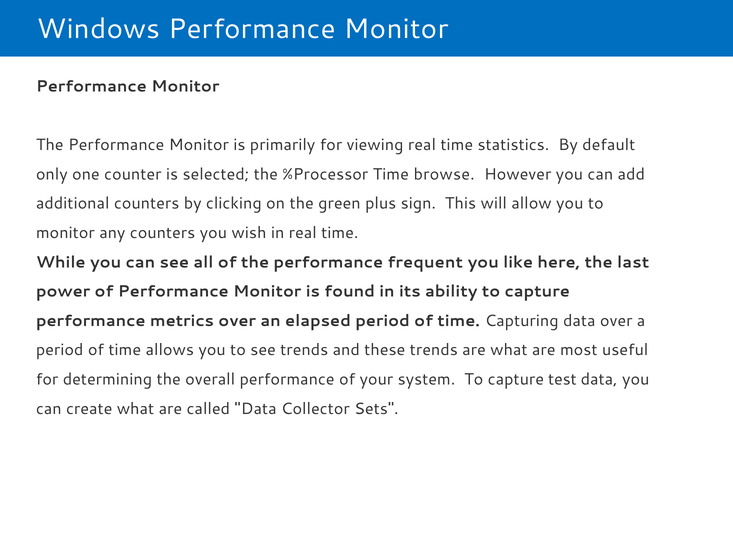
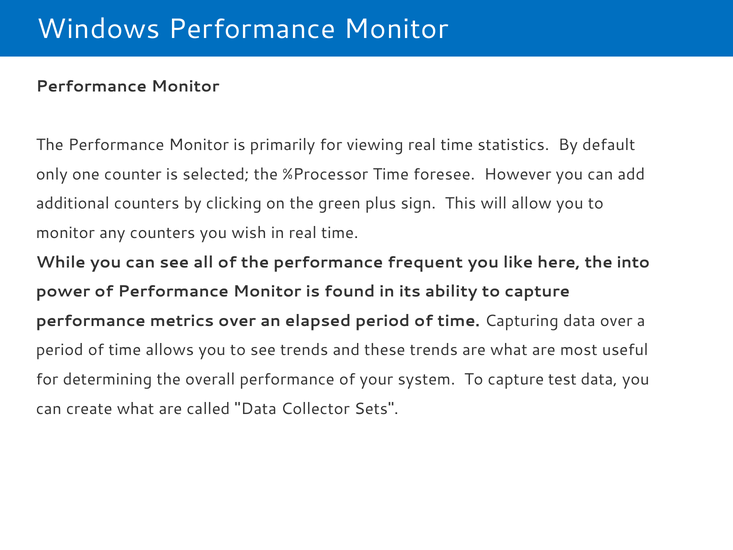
browse: browse -> foresee (444, 174)
last: last -> into (633, 262)
